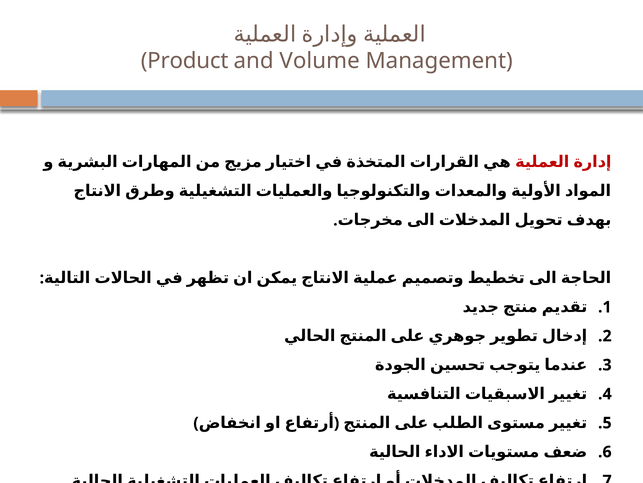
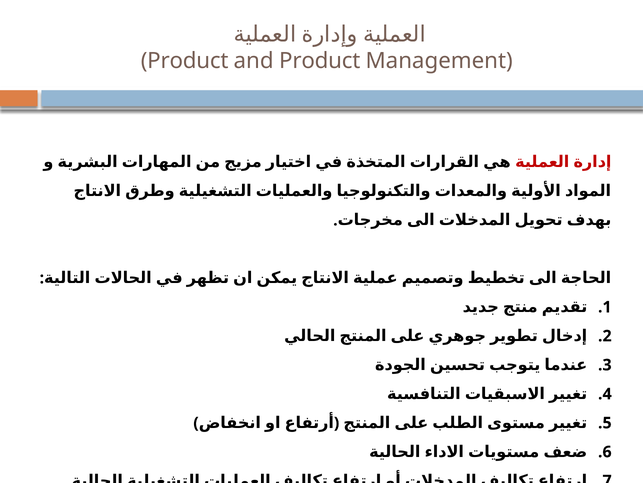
and Volume: Volume -> Product (320, 61)
